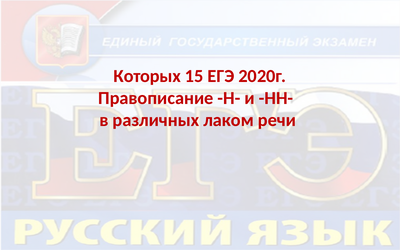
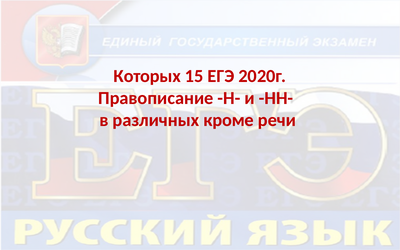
лаком: лаком -> кроме (229, 120)
